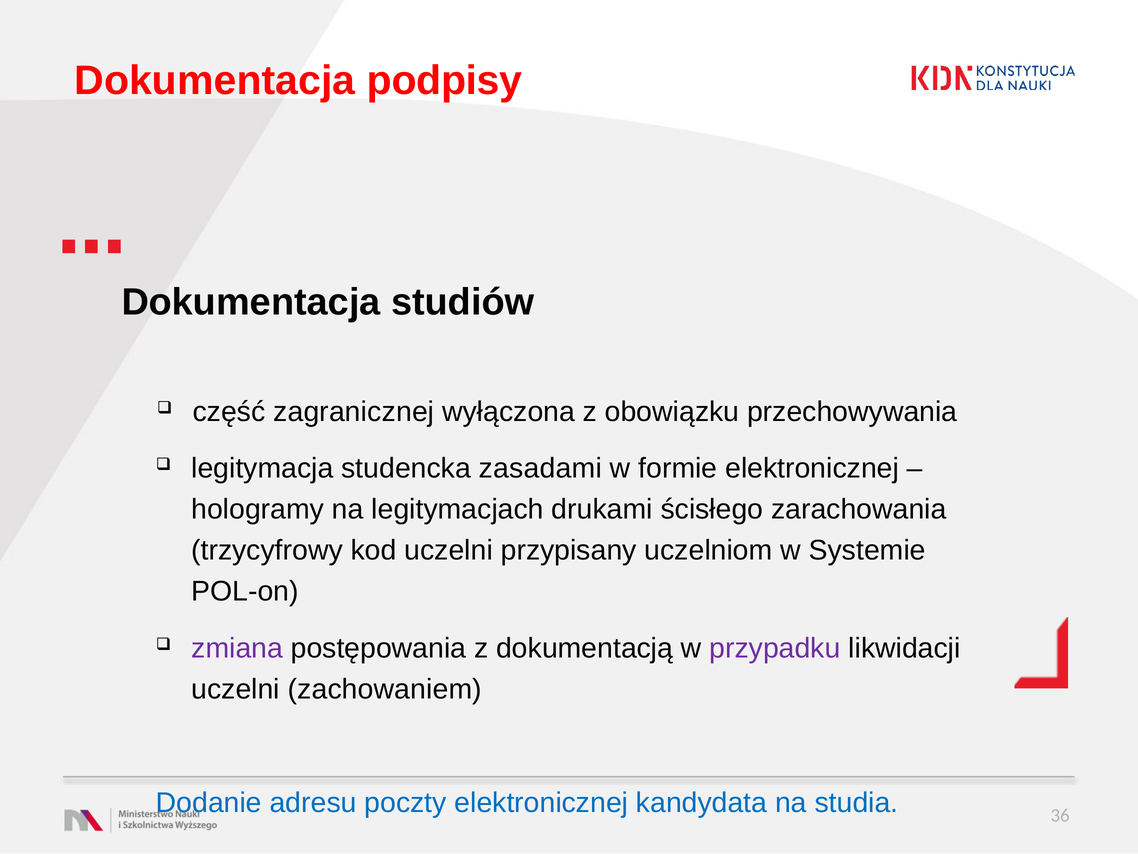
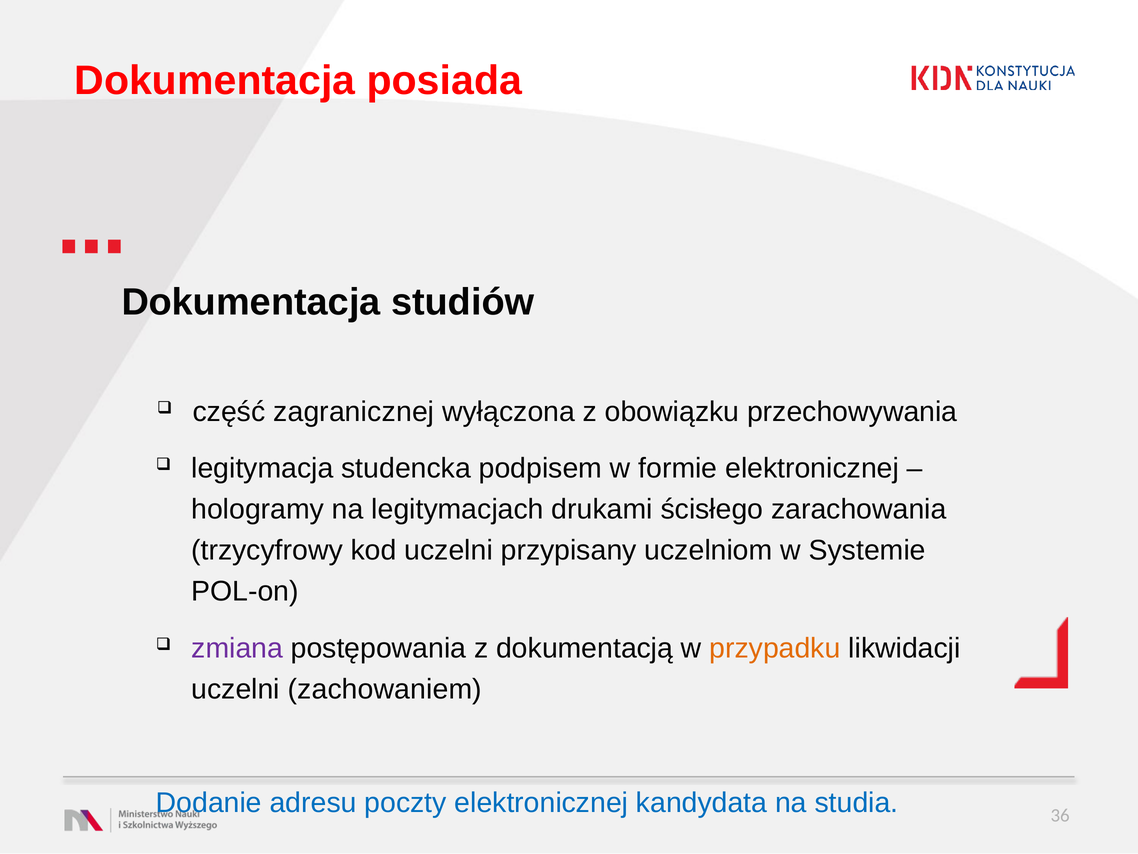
podpisy: podpisy -> posiada (444, 80)
zasadami: zasadami -> podpisem (540, 468)
przypadku colour: purple -> orange (775, 648)
